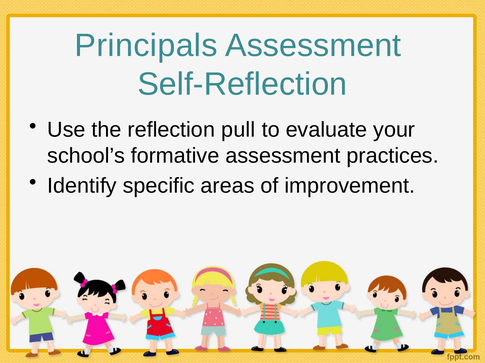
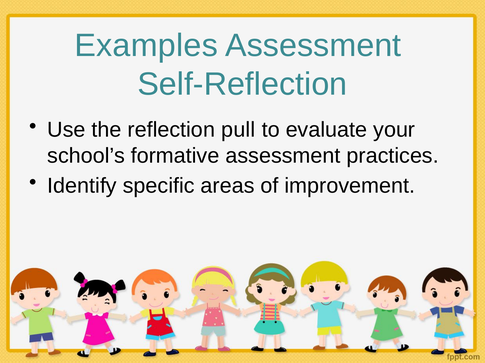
Principals: Principals -> Examples (146, 45)
